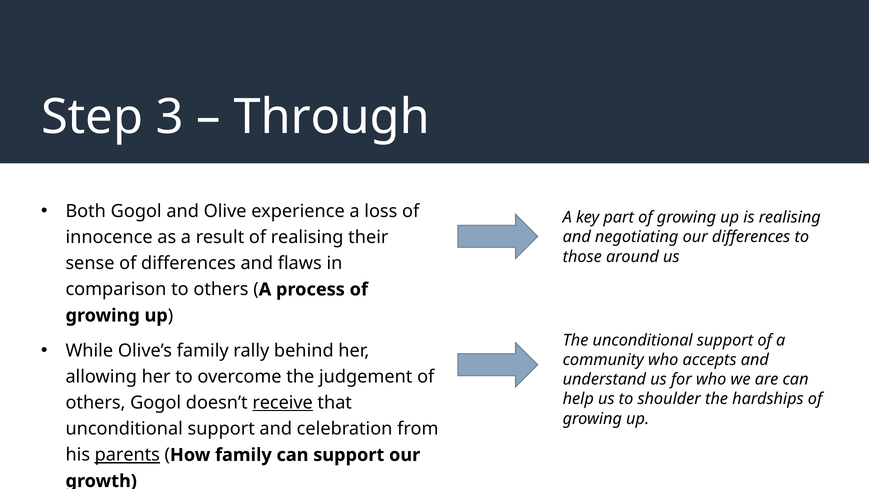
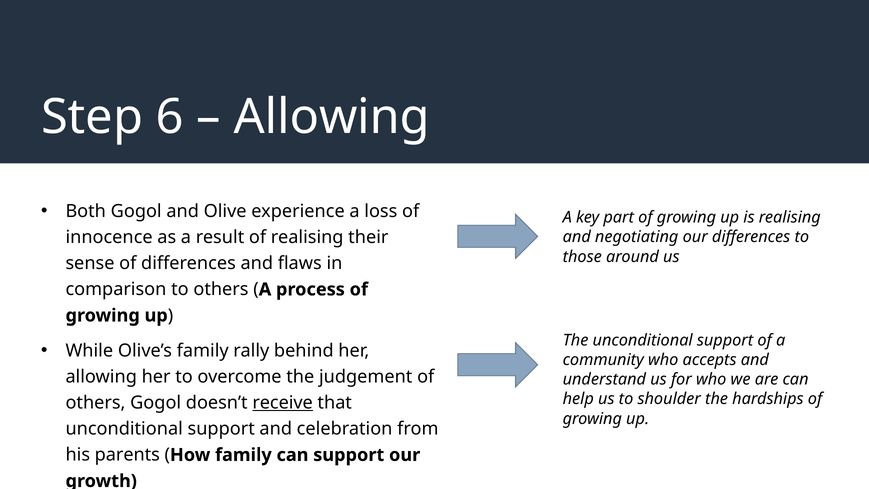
3: 3 -> 6 (170, 117)
Through: Through -> Allowing (332, 117)
parents underline: present -> none (127, 455)
